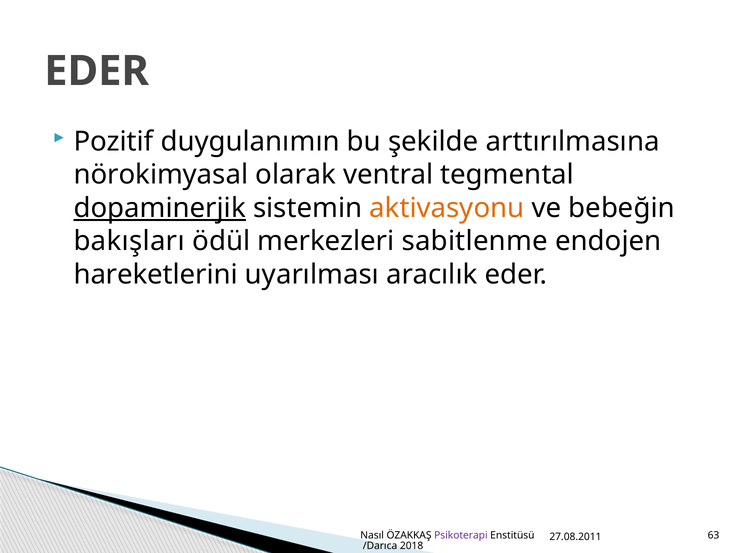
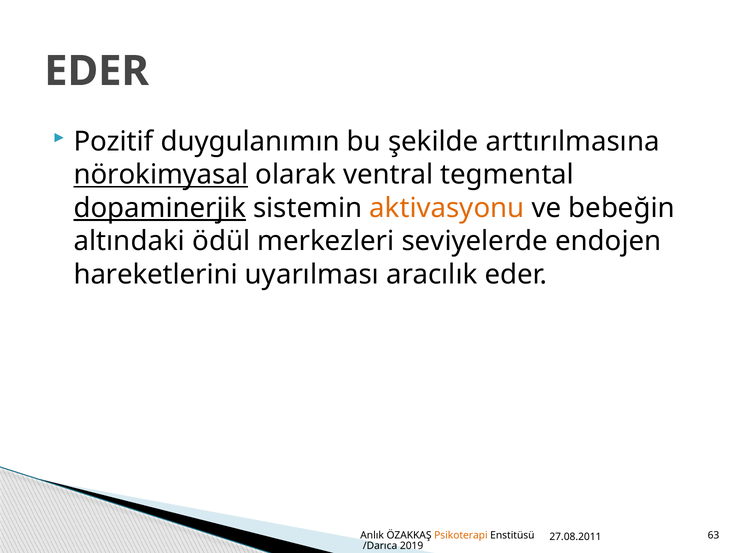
nörokimyasal underline: none -> present (161, 175)
bakışları: bakışları -> altındaki (129, 241)
sabitlenme: sabitlenme -> seviyelerde (475, 241)
Nasıl: Nasıl -> Anlık (372, 535)
Psikoterapi colour: purple -> orange (461, 535)
2018: 2018 -> 2019 (412, 545)
